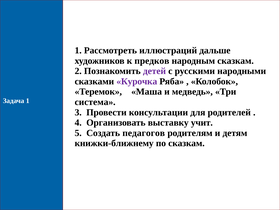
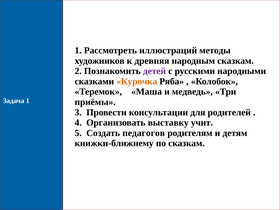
дальше: дальше -> методы (215, 50)
предков: предков -> древняя (152, 61)
Курочка colour: purple -> orange (137, 81)
система: система -> приёмы (95, 102)
